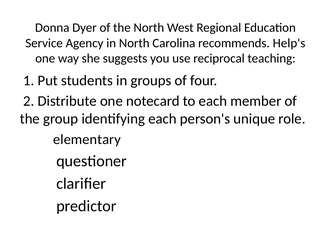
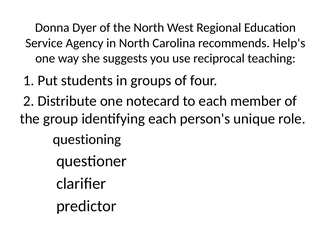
elementary: elementary -> questioning (87, 140)
